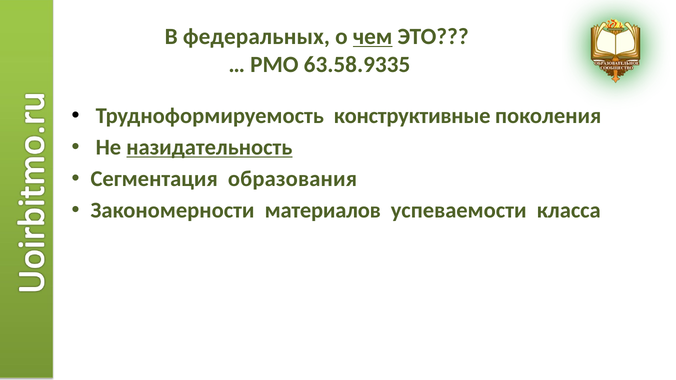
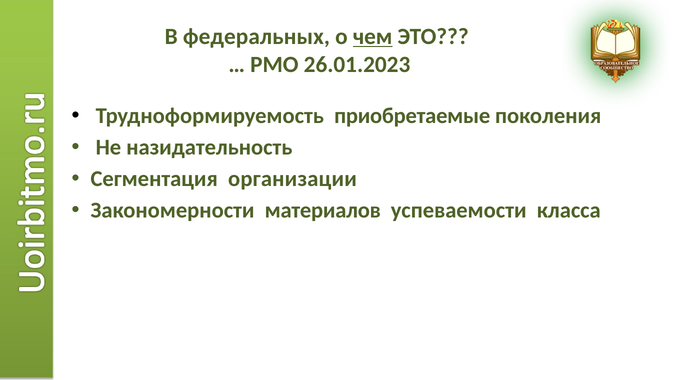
63.58.9335: 63.58.9335 -> 26.01.2023 (357, 64)
конструктивные: конструктивные -> приобретаемые (412, 116)
назидательность underline: present -> none (209, 147)
образования: образования -> организации (292, 179)
